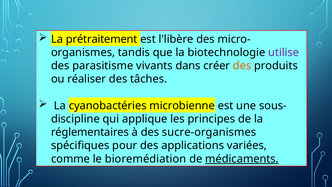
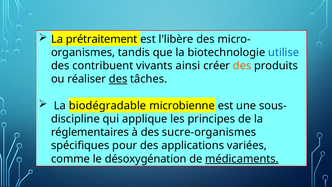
utilise colour: purple -> blue (284, 52)
parasitisme: parasitisme -> contribuent (103, 66)
dans: dans -> ainsi (188, 66)
des underline: none -> present (118, 79)
cyanobactéries: cyanobactéries -> biodégradable (108, 106)
bioremédiation: bioremédiation -> désoxygénation (146, 159)
